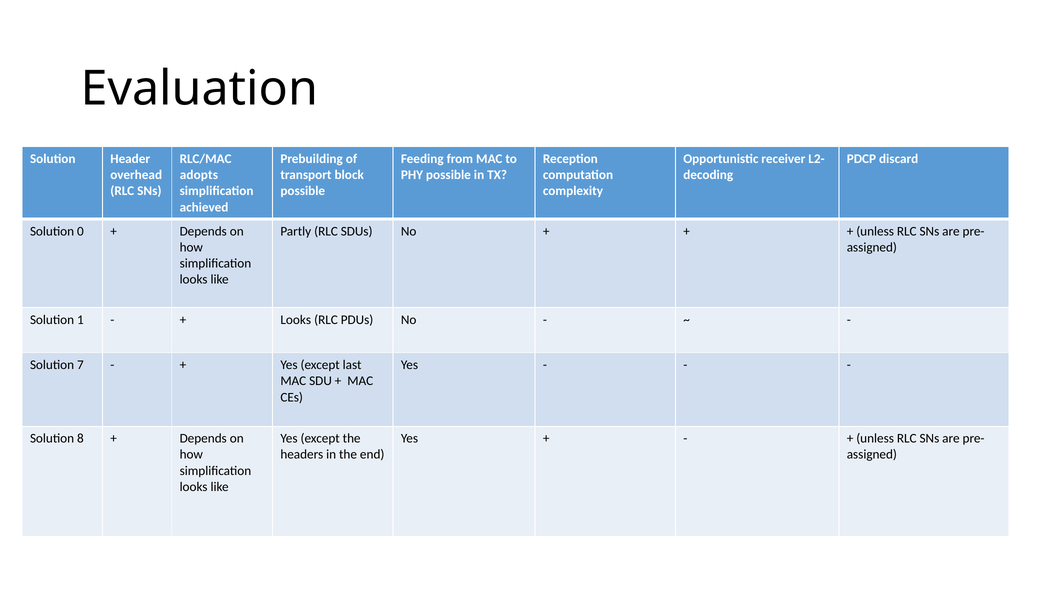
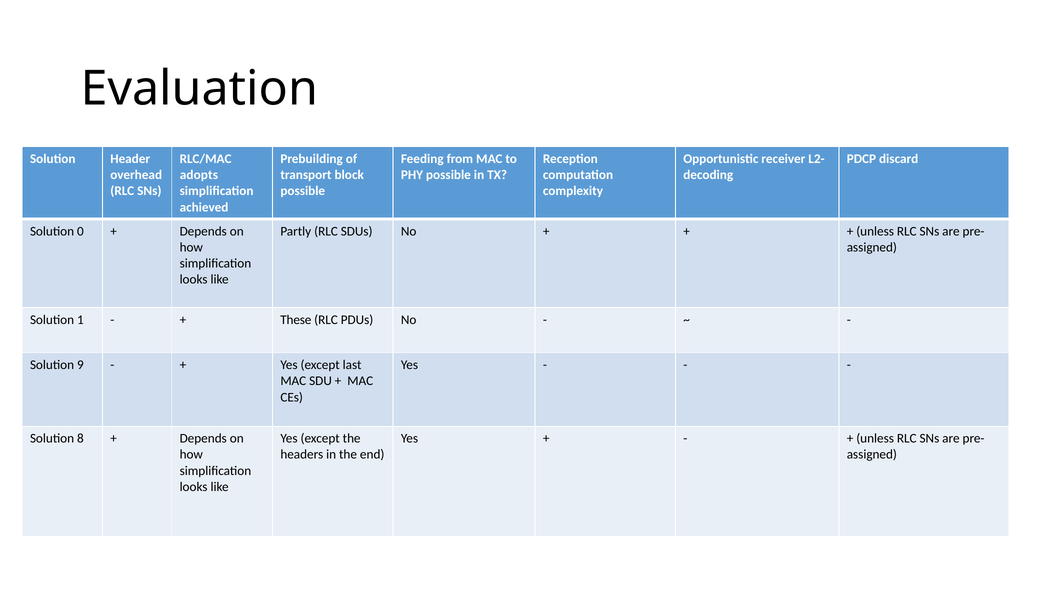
Looks: Looks -> These (296, 320)
7: 7 -> 9 (80, 365)
